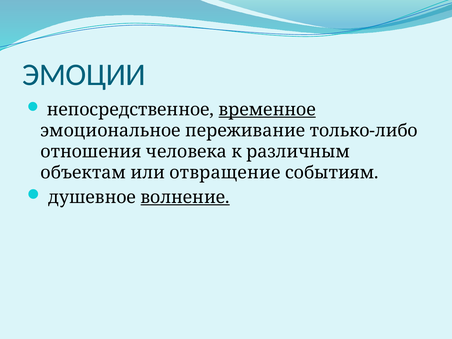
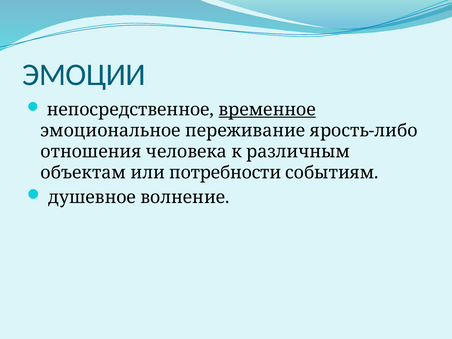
только-либо: только-либо -> ярость-либо (364, 131)
отвращение: отвращение -> потребности (225, 173)
волнение underline: present -> none (185, 197)
